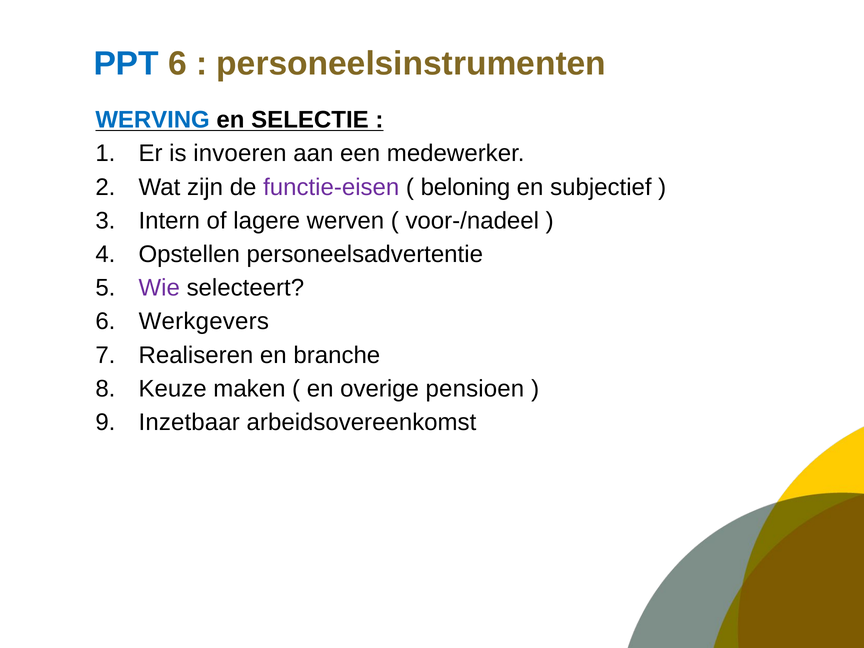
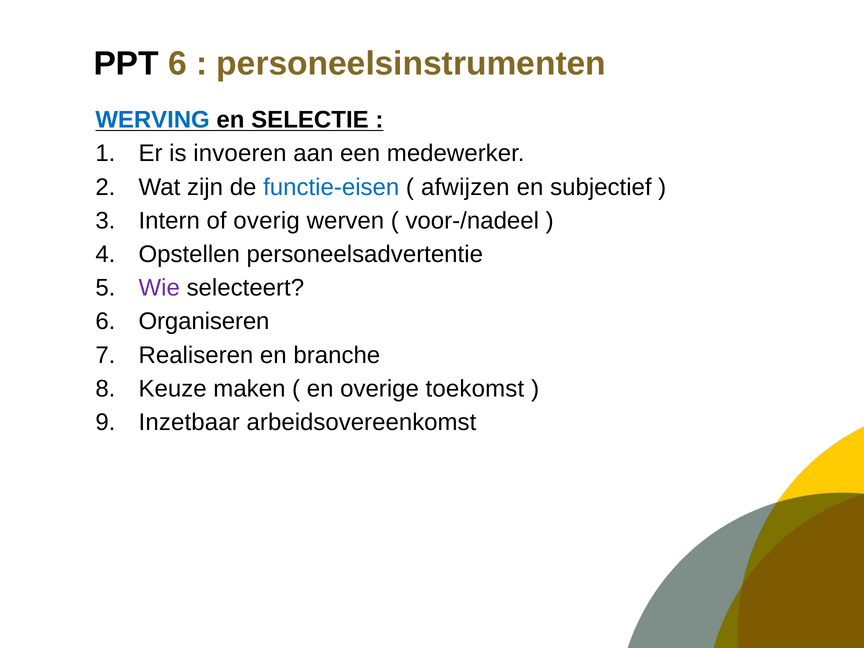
PPT colour: blue -> black (126, 64)
functie-eisen colour: purple -> blue (331, 187)
beloning: beloning -> afwijzen (465, 187)
lagere: lagere -> overig (267, 221)
Werkgevers: Werkgevers -> Organiseren (204, 322)
pensioen: pensioen -> toekomst (475, 389)
